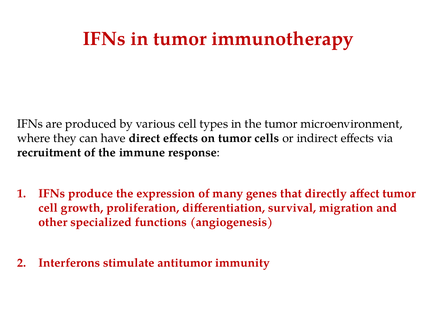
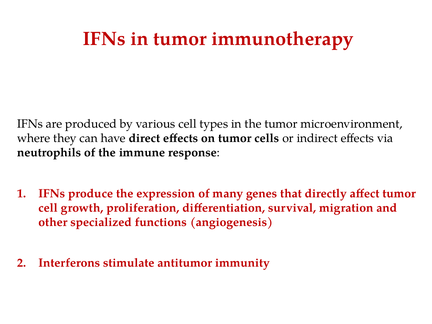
recruitment: recruitment -> neutrophils (49, 153)
